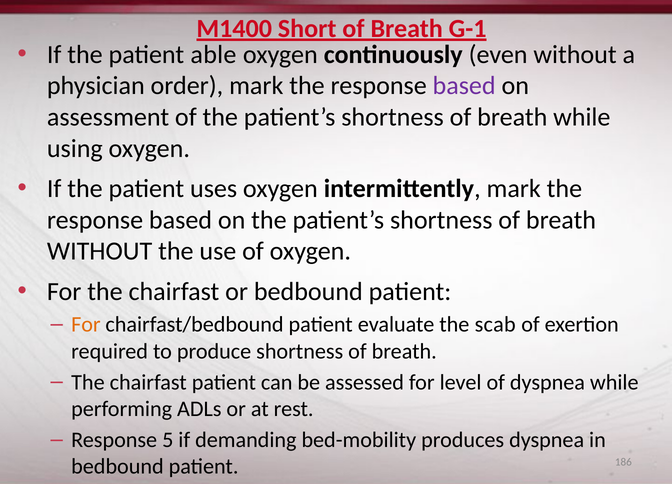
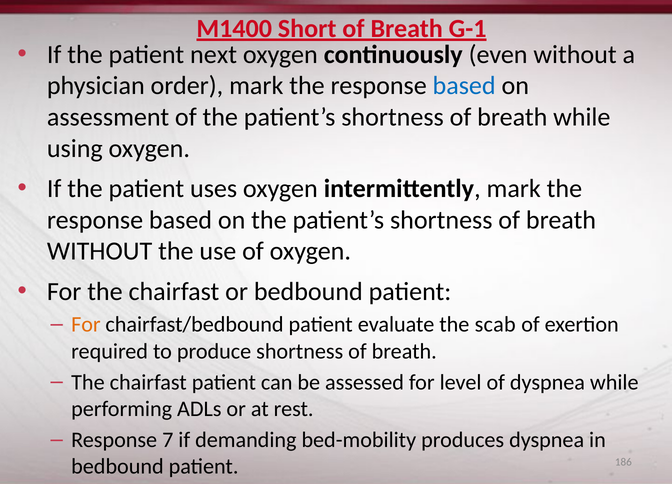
able: able -> next (214, 55)
based colour: purple -> blue (464, 86)
5: 5 -> 7 (168, 440)
